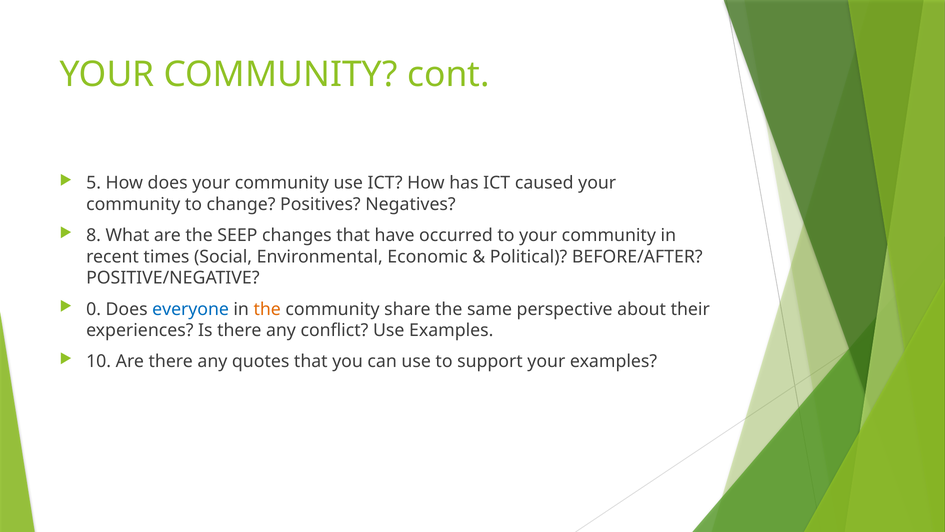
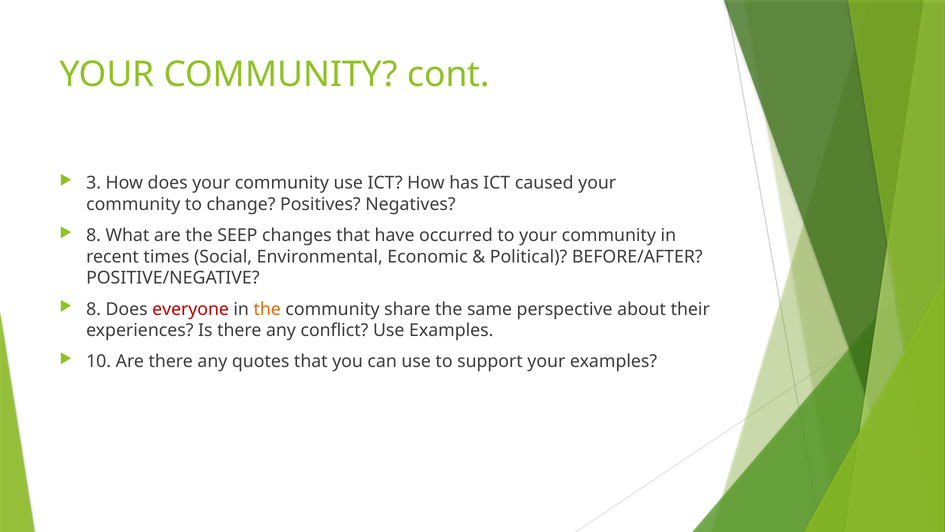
5: 5 -> 3 (94, 183)
0: 0 -> 8 (94, 309)
everyone colour: blue -> red (191, 309)
